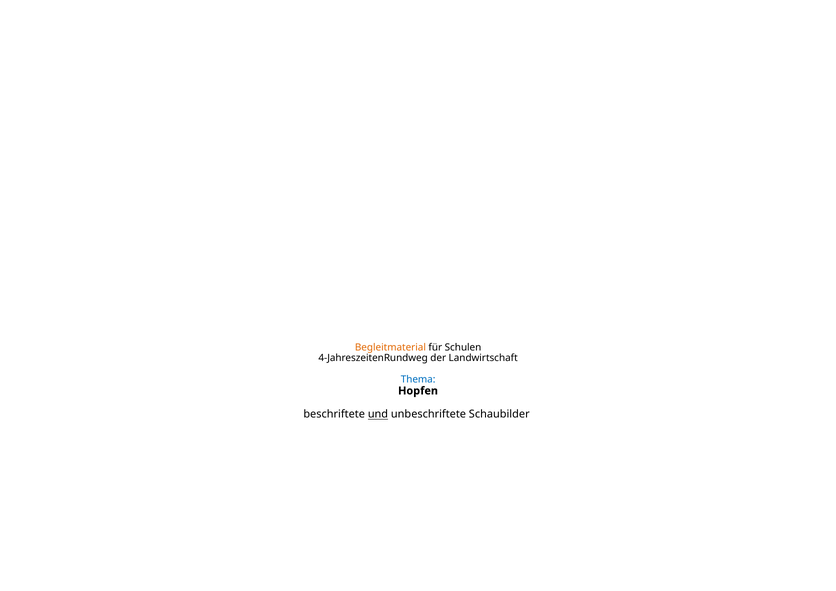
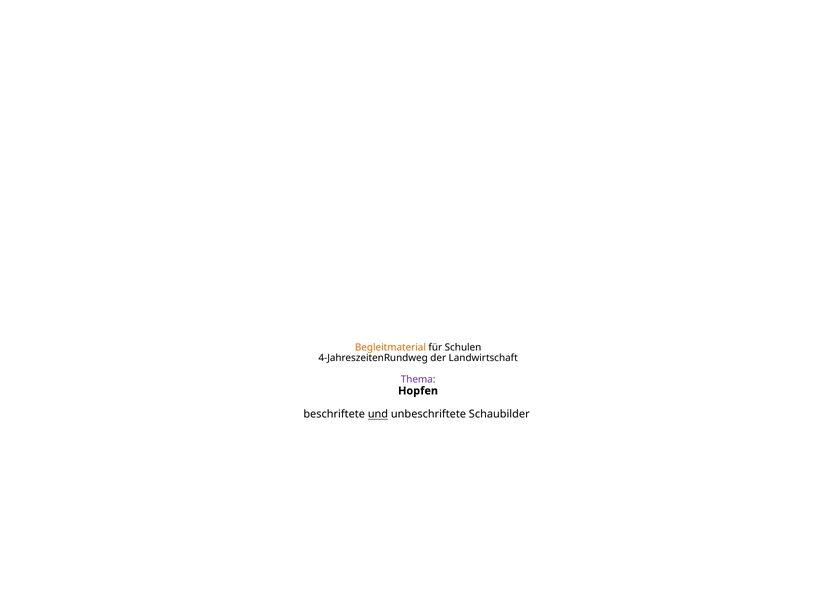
Thema colour: blue -> purple (418, 380)
